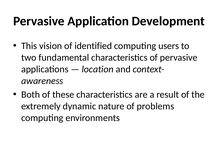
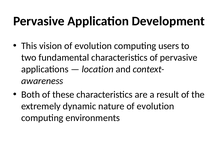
vision of identified: identified -> evolution (93, 46)
nature of problems: problems -> evolution (155, 106)
